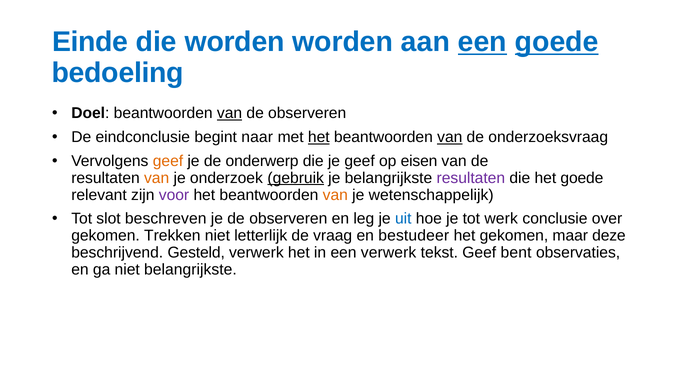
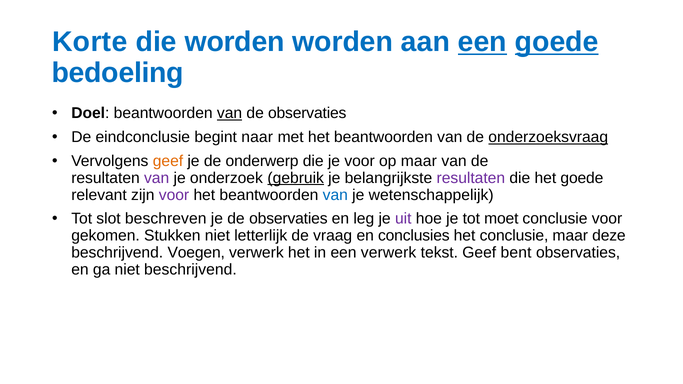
Einde: Einde -> Korte (90, 42)
observeren: observeren -> observaties (307, 113)
het underline: present -> none (319, 137)
van underline: present -> none (450, 137)
onderzoeksvraag underline: none -> present (548, 137)
je geef: geef -> voor (360, 161)
op eisen: eisen -> maar (419, 161)
van colour: orange -> purple (157, 178)
van colour: orange -> blue (335, 195)
je de observeren: observeren -> observaties (288, 219)
uit colour: blue -> purple (403, 219)
werk: werk -> moet (501, 219)
conclusie over: over -> voor (607, 219)
Trekken: Trekken -> Stukken (172, 236)
bestudeer: bestudeer -> conclusies (414, 236)
het gekomen: gekomen -> conclusie (514, 236)
Gesteld: Gesteld -> Voegen (196, 253)
niet belangrijkste: belangrijkste -> beschrijvend (190, 270)
